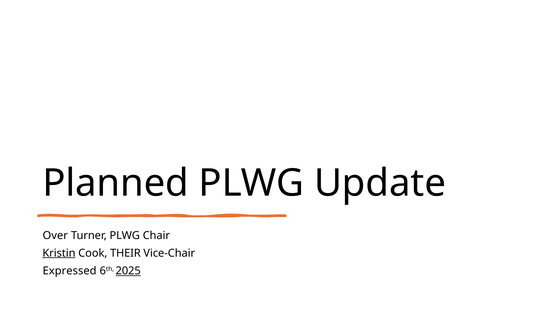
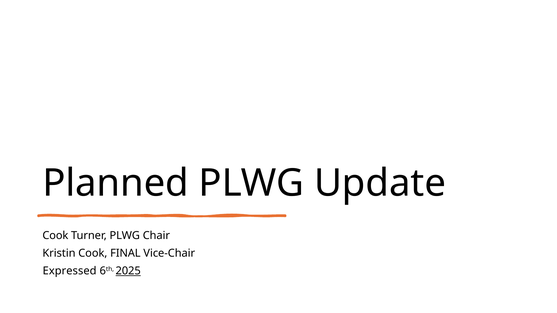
Over: Over -> Cook (55, 236)
Kristin underline: present -> none (59, 253)
THEIR: THEIR -> FINAL (125, 253)
